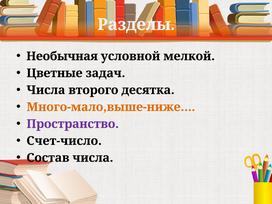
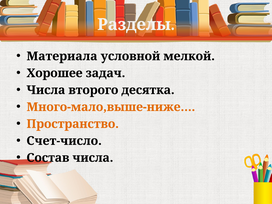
Необычная: Необычная -> Материала (62, 56)
Цветные: Цветные -> Хорошее (55, 73)
Пространство colour: purple -> orange (73, 124)
